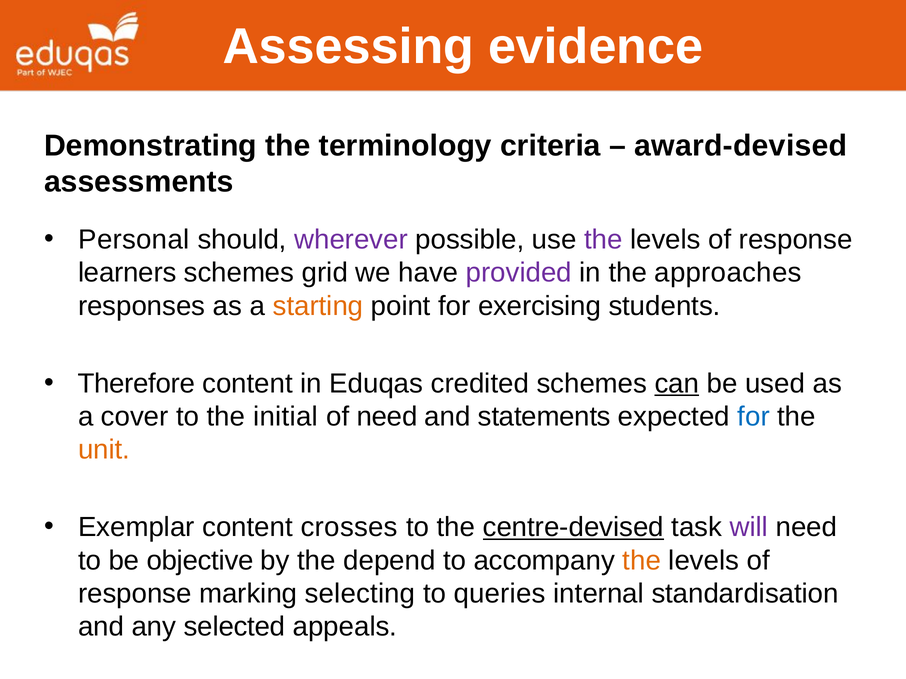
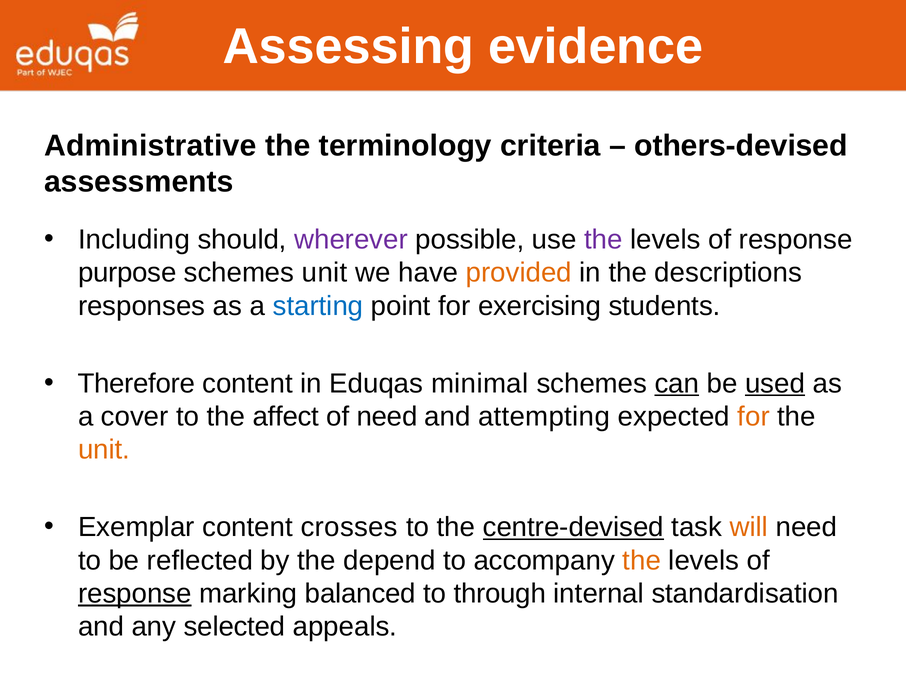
Demonstrating: Demonstrating -> Administrative (150, 146)
award-devised: award-devised -> others-devised (741, 146)
Personal: Personal -> Including (134, 240)
learners: learners -> purpose (127, 273)
schemes grid: grid -> unit (325, 273)
provided colour: purple -> orange (519, 273)
approaches: approaches -> descriptions (728, 273)
starting colour: orange -> blue (318, 306)
credited: credited -> minimal (480, 384)
used underline: none -> present (775, 384)
initial: initial -> affect (286, 417)
statements: statements -> attempting (544, 417)
for colour: blue -> orange (754, 417)
will colour: purple -> orange (749, 528)
objective: objective -> reflected (200, 561)
response underline: none -> present (135, 594)
selecting: selecting -> balanced (360, 594)
queries: queries -> through (500, 594)
